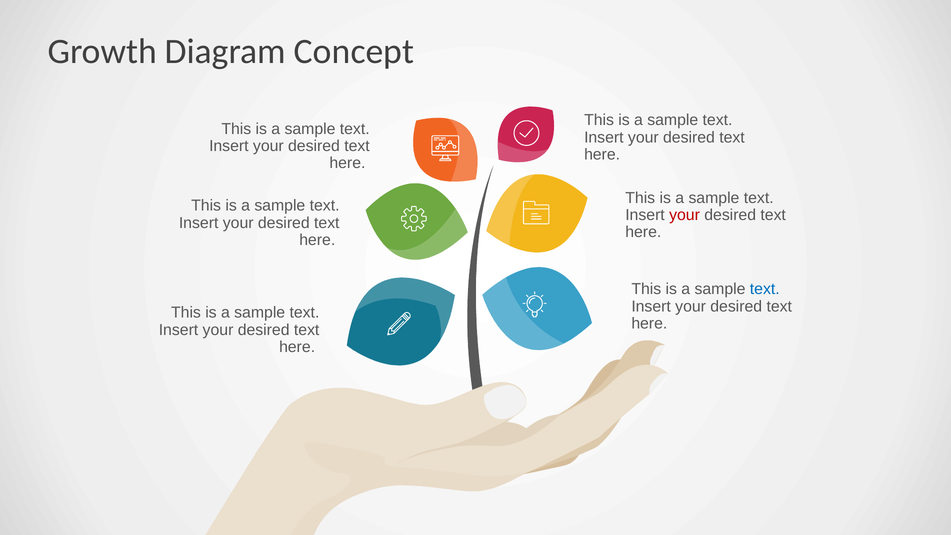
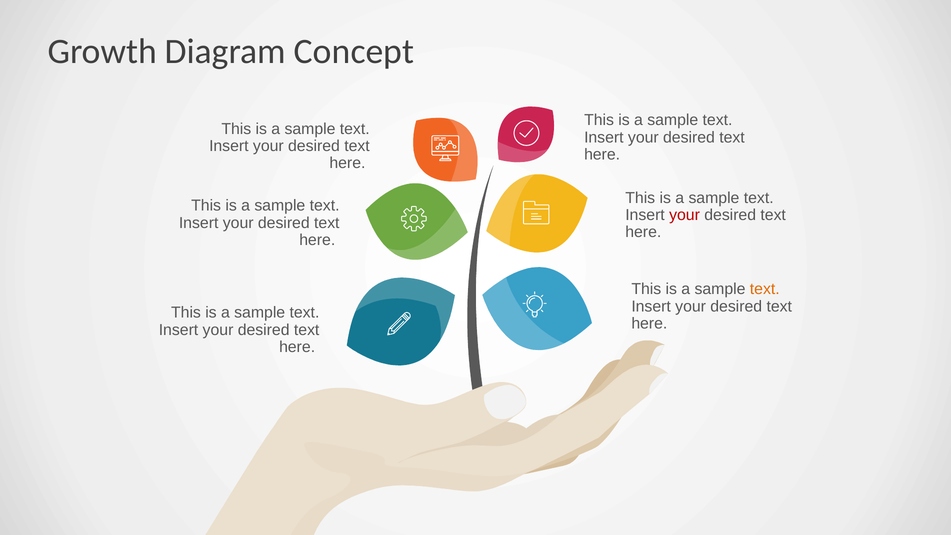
text colour: blue -> orange (765, 289)
